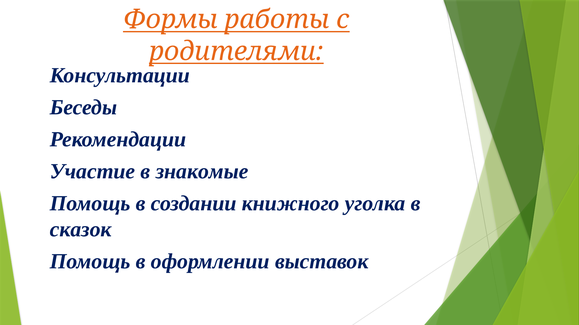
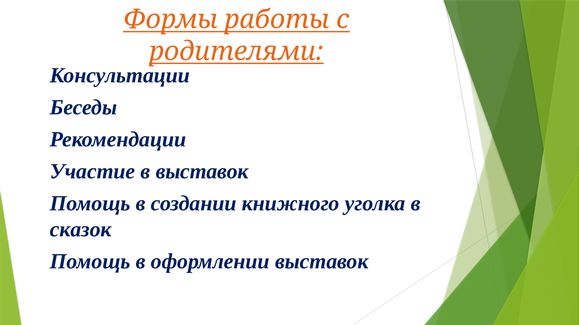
в знакомые: знакомые -> выставок (202, 172)
